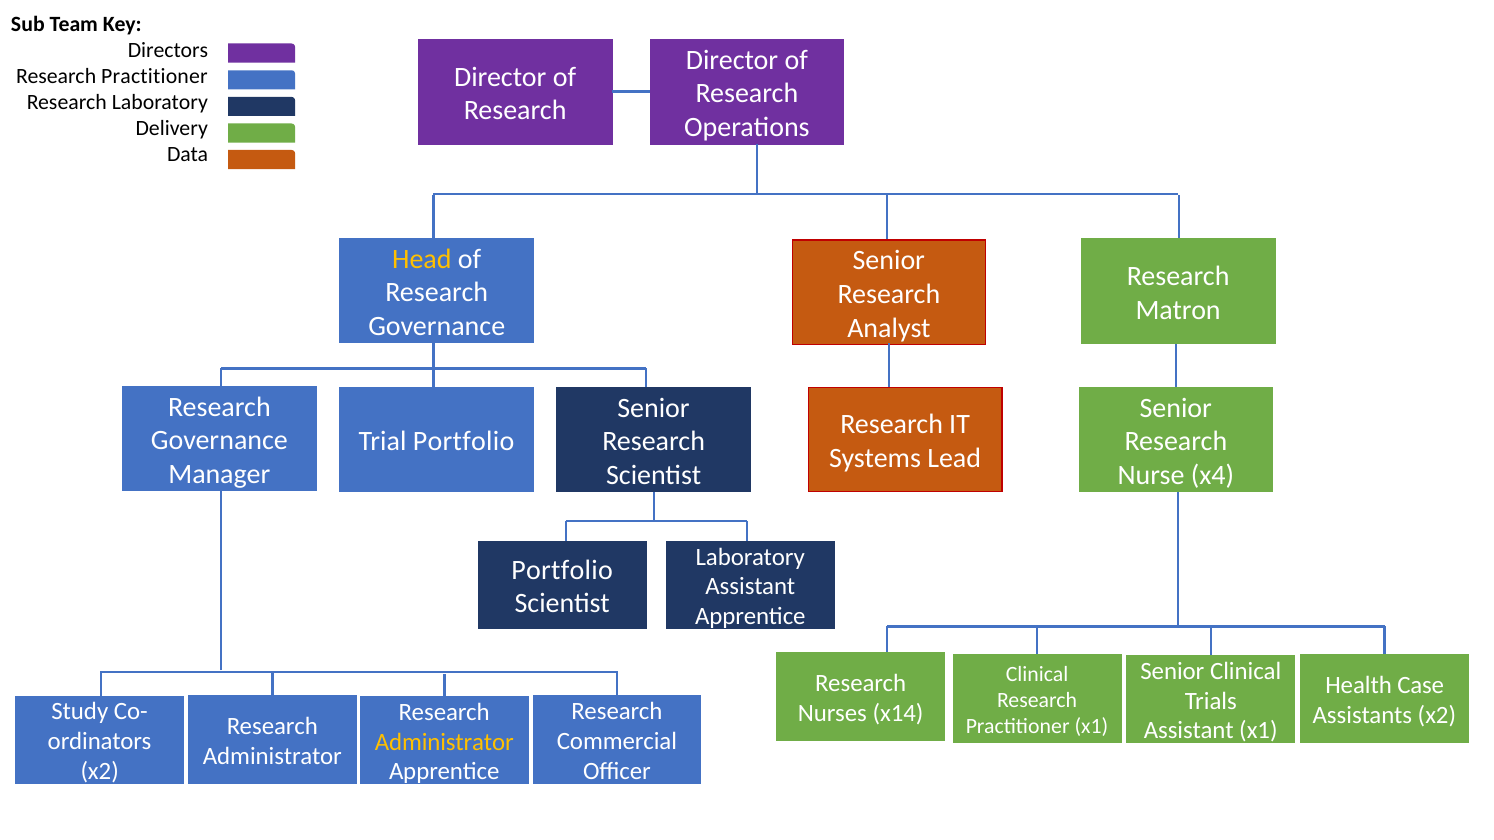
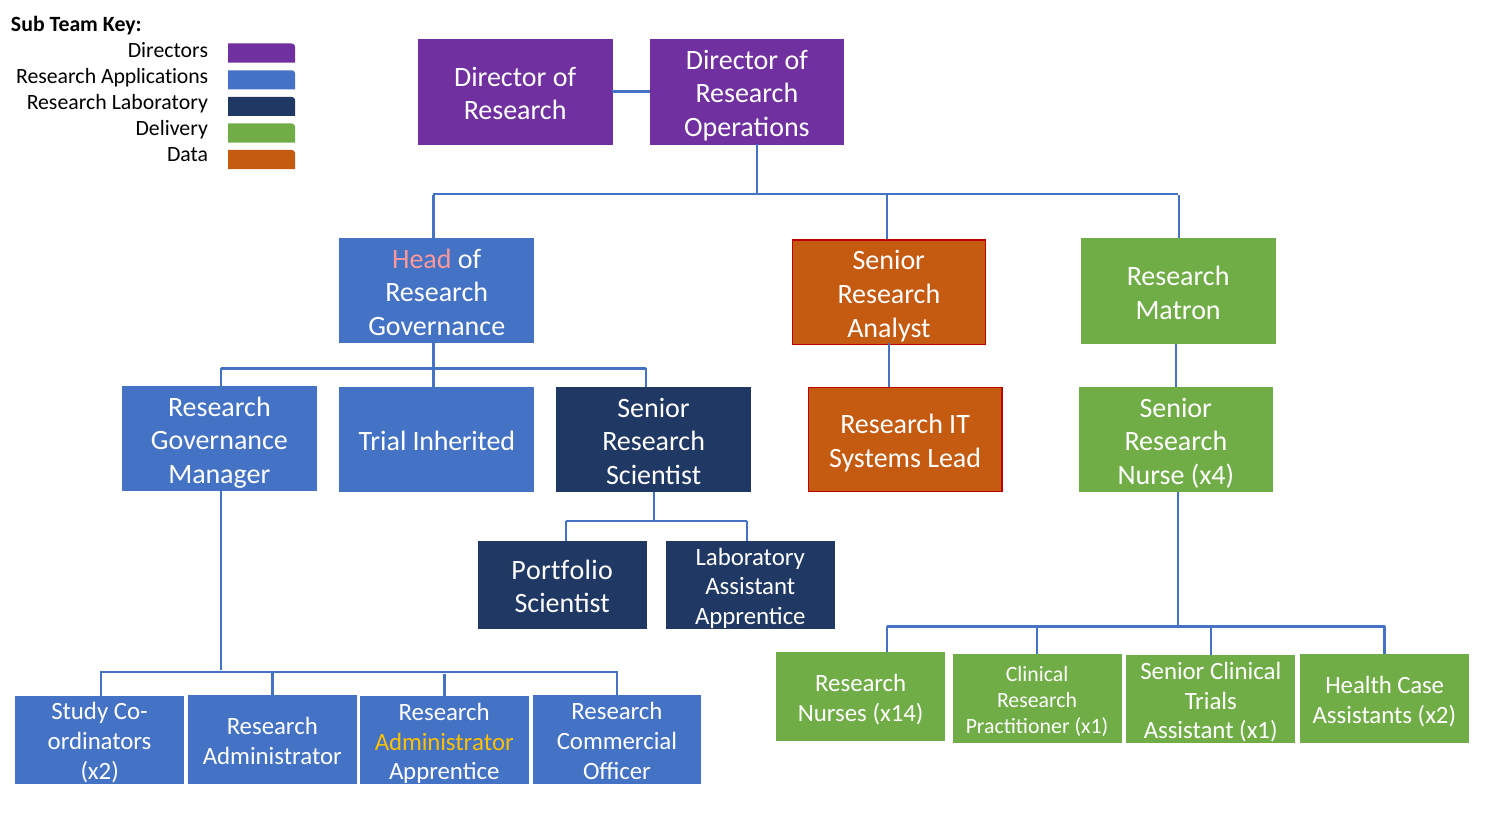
Practitioner: Practitioner -> Applications (155, 76)
Head colour: yellow -> pink (422, 259)
Trial Portfolio: Portfolio -> Inherited (464, 442)
